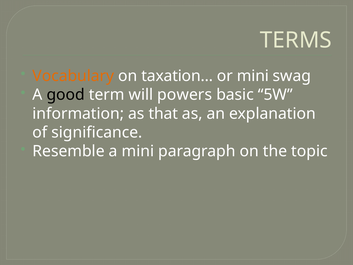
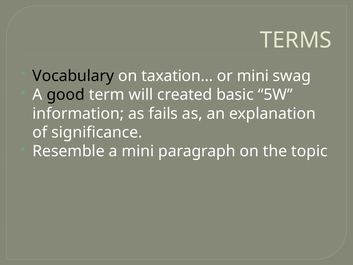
Vocabulary colour: orange -> black (73, 76)
powers: powers -> created (185, 95)
that: that -> fails (163, 113)
